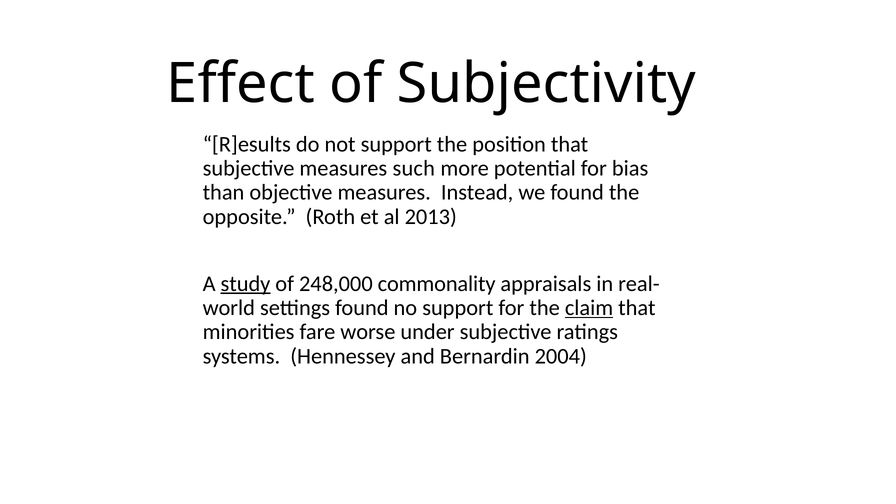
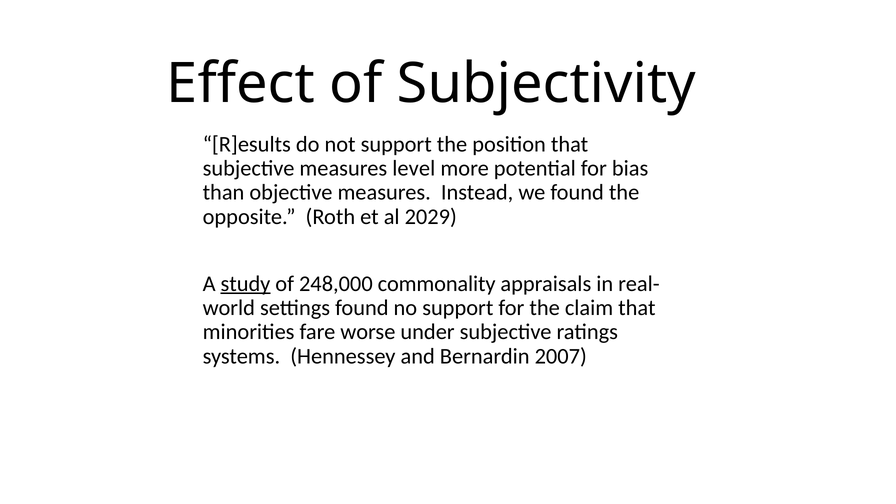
such: such -> level (414, 168)
2013: 2013 -> 2029 (431, 217)
claim underline: present -> none (589, 308)
2004: 2004 -> 2007 (561, 356)
